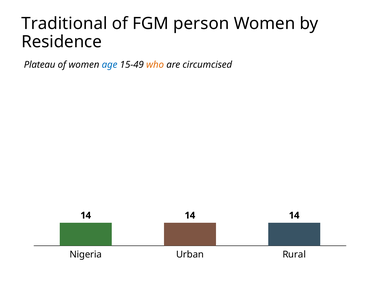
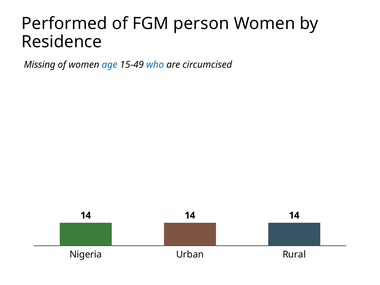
Traditional: Traditional -> Performed (64, 24)
Plateau: Plateau -> Missing (40, 65)
who colour: orange -> blue (155, 65)
